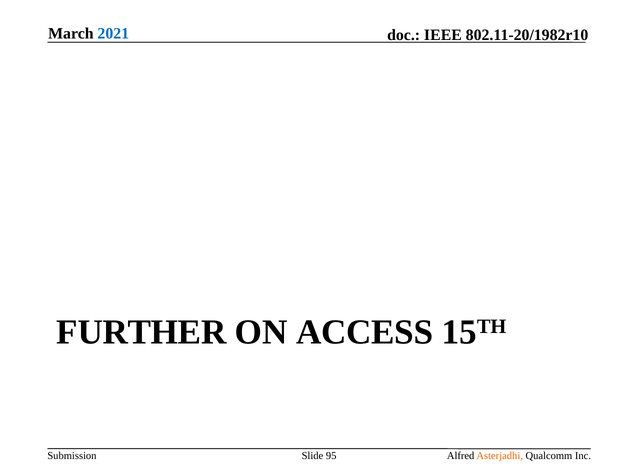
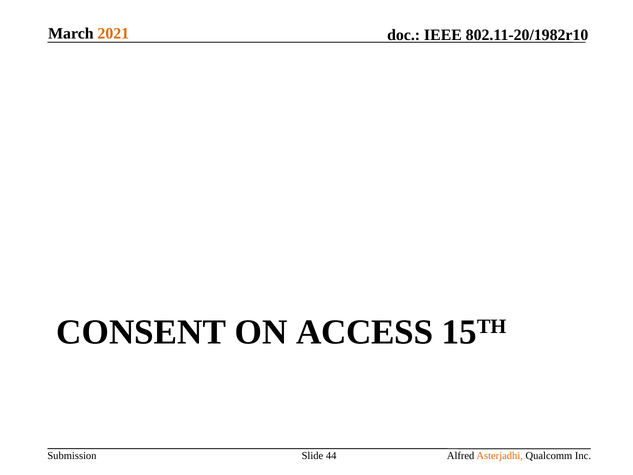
2021 colour: blue -> orange (113, 34)
FURTHER: FURTHER -> CONSENT (141, 332)
95: 95 -> 44 (331, 455)
